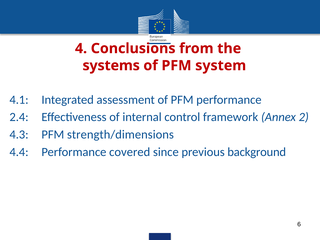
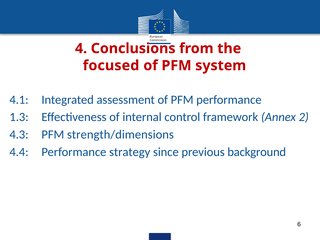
systems: systems -> focused (111, 66)
2.4: 2.4 -> 1.3 (19, 117)
covered: covered -> strategy (130, 152)
